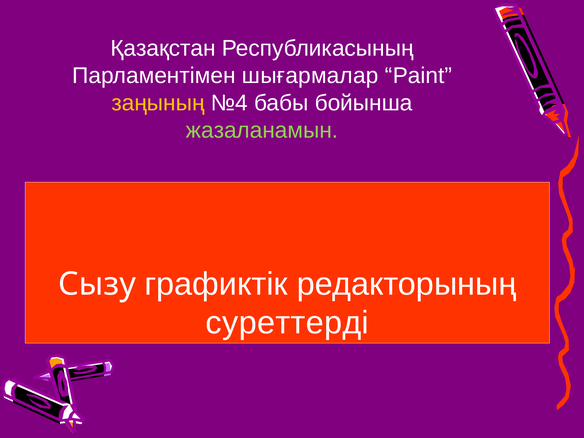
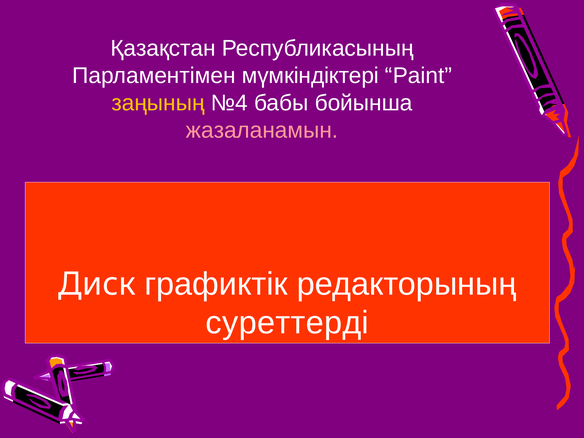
шығармалар: шығармалар -> мүмкіндіктері (310, 76)
жазаланамын colour: light green -> pink (262, 130)
Сызу: Сызу -> Диск (97, 284)
